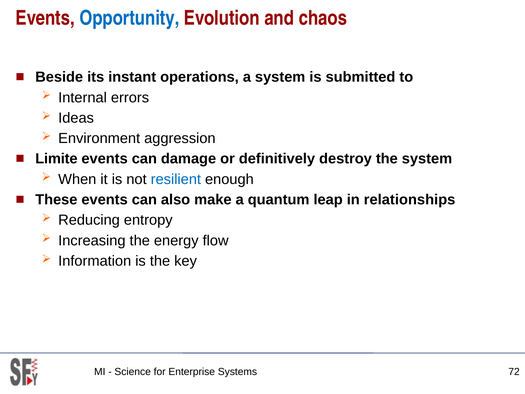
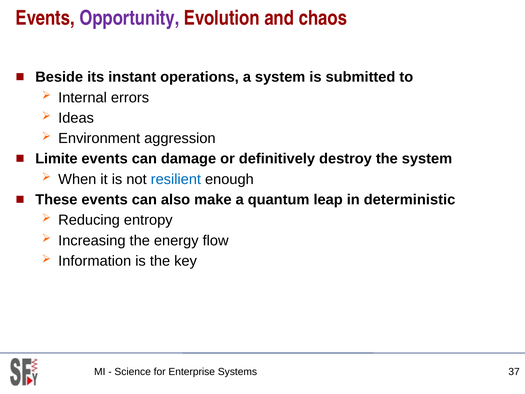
Opportunity colour: blue -> purple (129, 18)
relationships: relationships -> deterministic (410, 200)
72: 72 -> 37 (514, 372)
